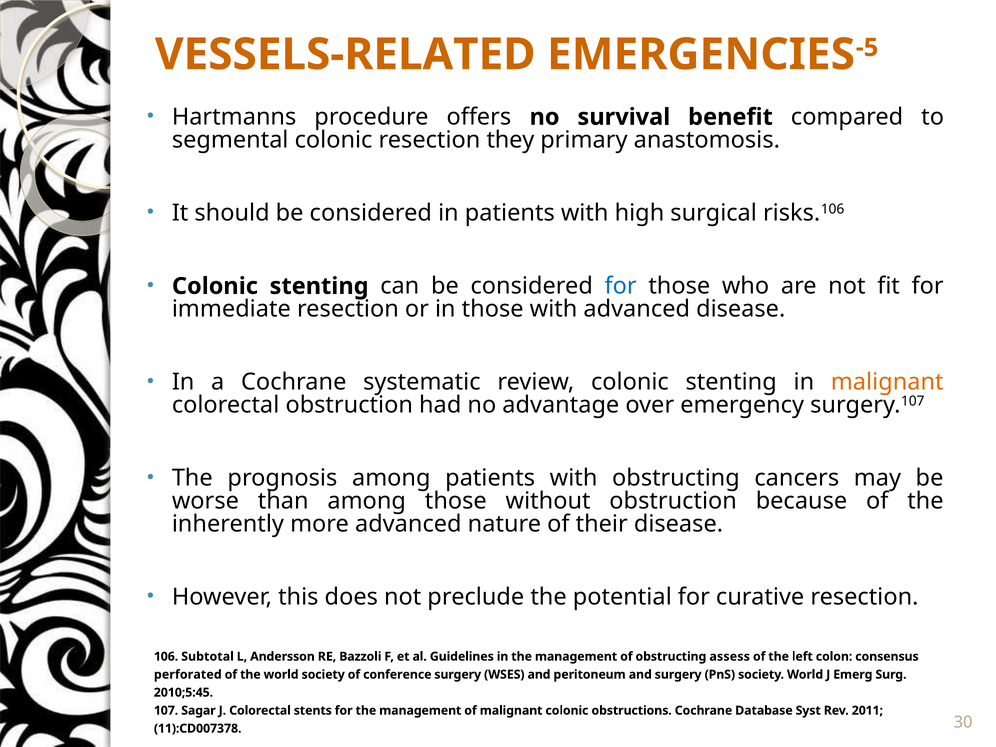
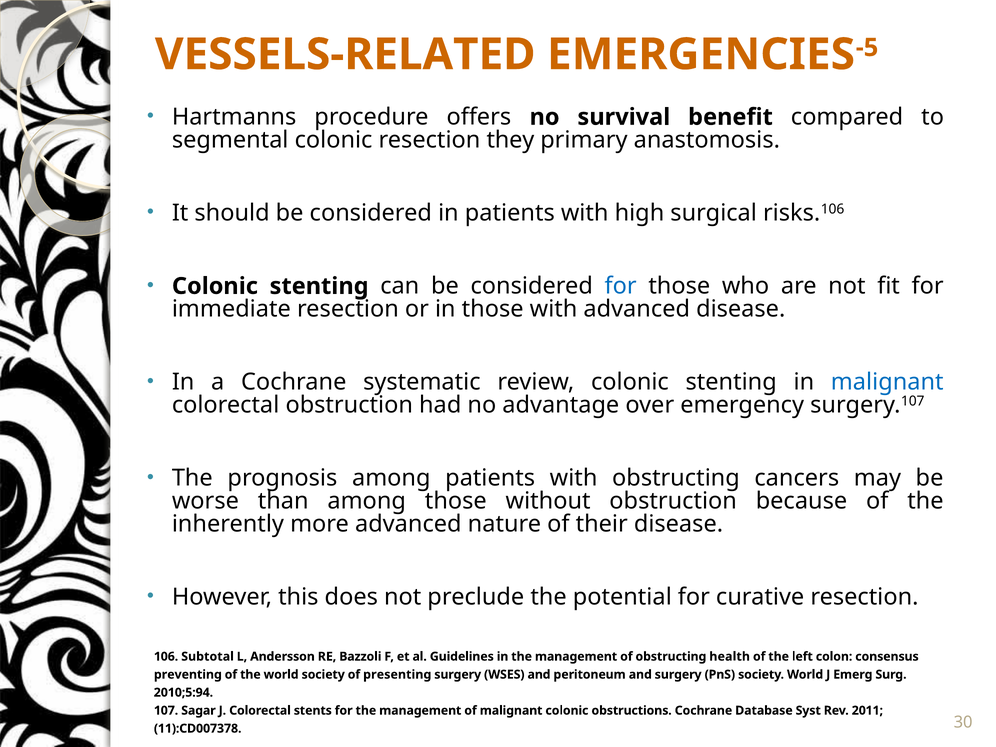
malignant colour: orange -> blue (887, 382)
assess: assess -> health (730, 657)
perforated: perforated -> preventing (188, 675)
conference: conference -> presenting (397, 675)
2010;5:45: 2010;5:45 -> 2010;5:94 (183, 693)
